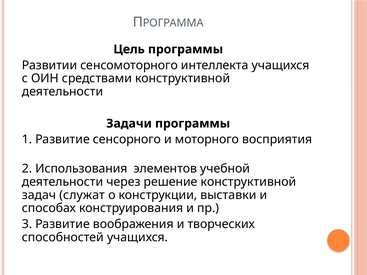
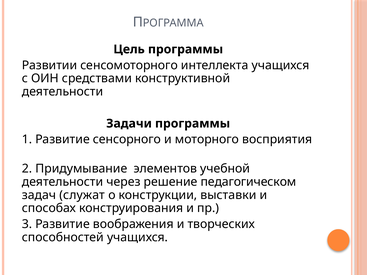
Использования: Использования -> Придумывание (81, 169)
решение конструктивной: конструктивной -> педагогическом (248, 182)
